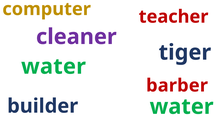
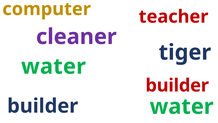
barber: barber -> builder (177, 85)
